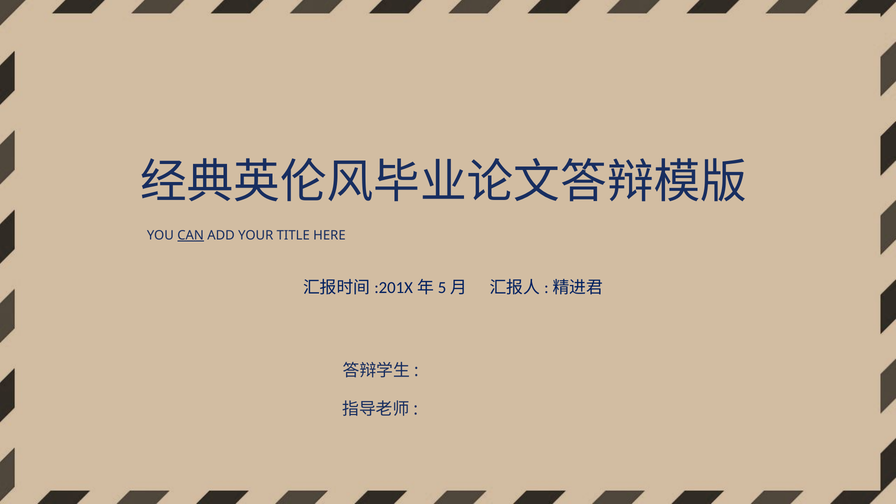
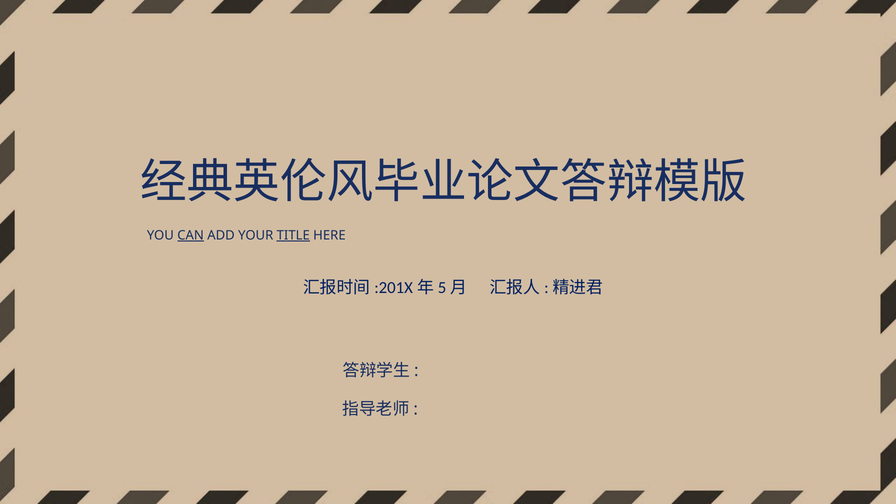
TITLE underline: none -> present (293, 235)
